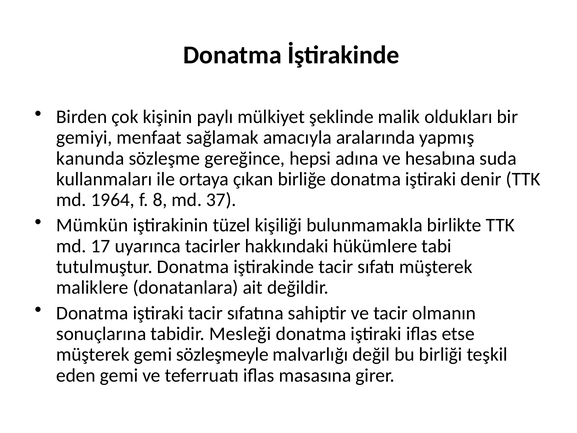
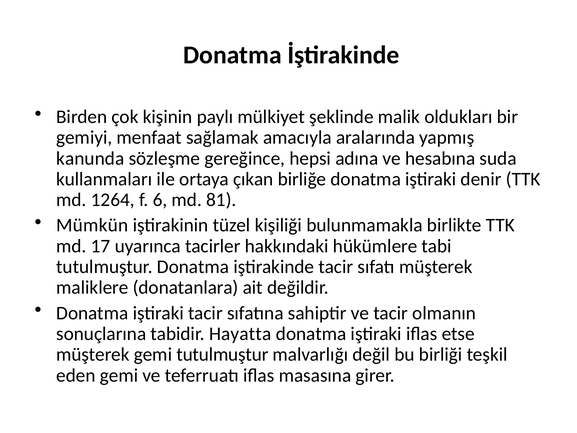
1964: 1964 -> 1264 (113, 200)
8: 8 -> 6 (160, 200)
37: 37 -> 81 (221, 200)
Mesleği: Mesleği -> Hayatta (240, 334)
gemi sözleşmeyle: sözleşmeyle -> tutulmuştur (222, 354)
